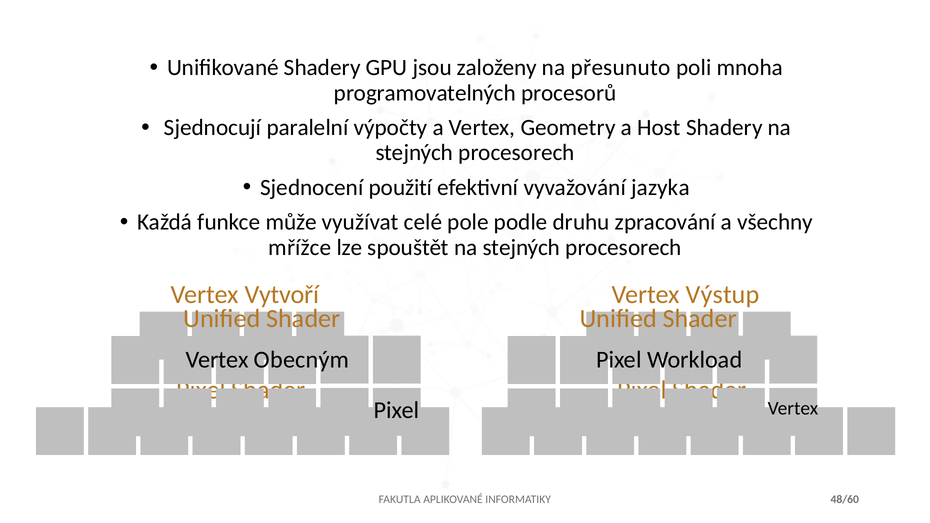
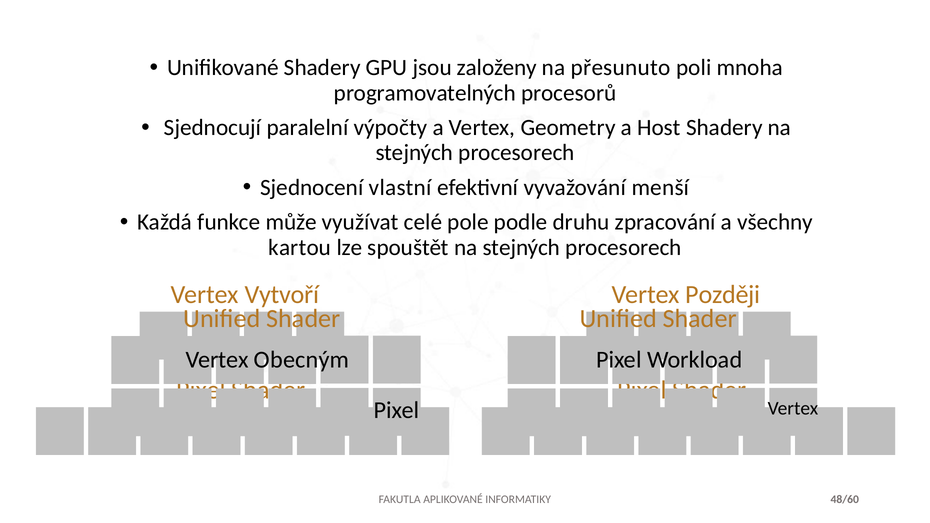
použití: použití -> vlastní (400, 188)
jazyka: jazyka -> menší (660, 188)
mřížce: mřížce -> kartou (300, 247)
Výstup: Výstup -> Později (723, 295)
